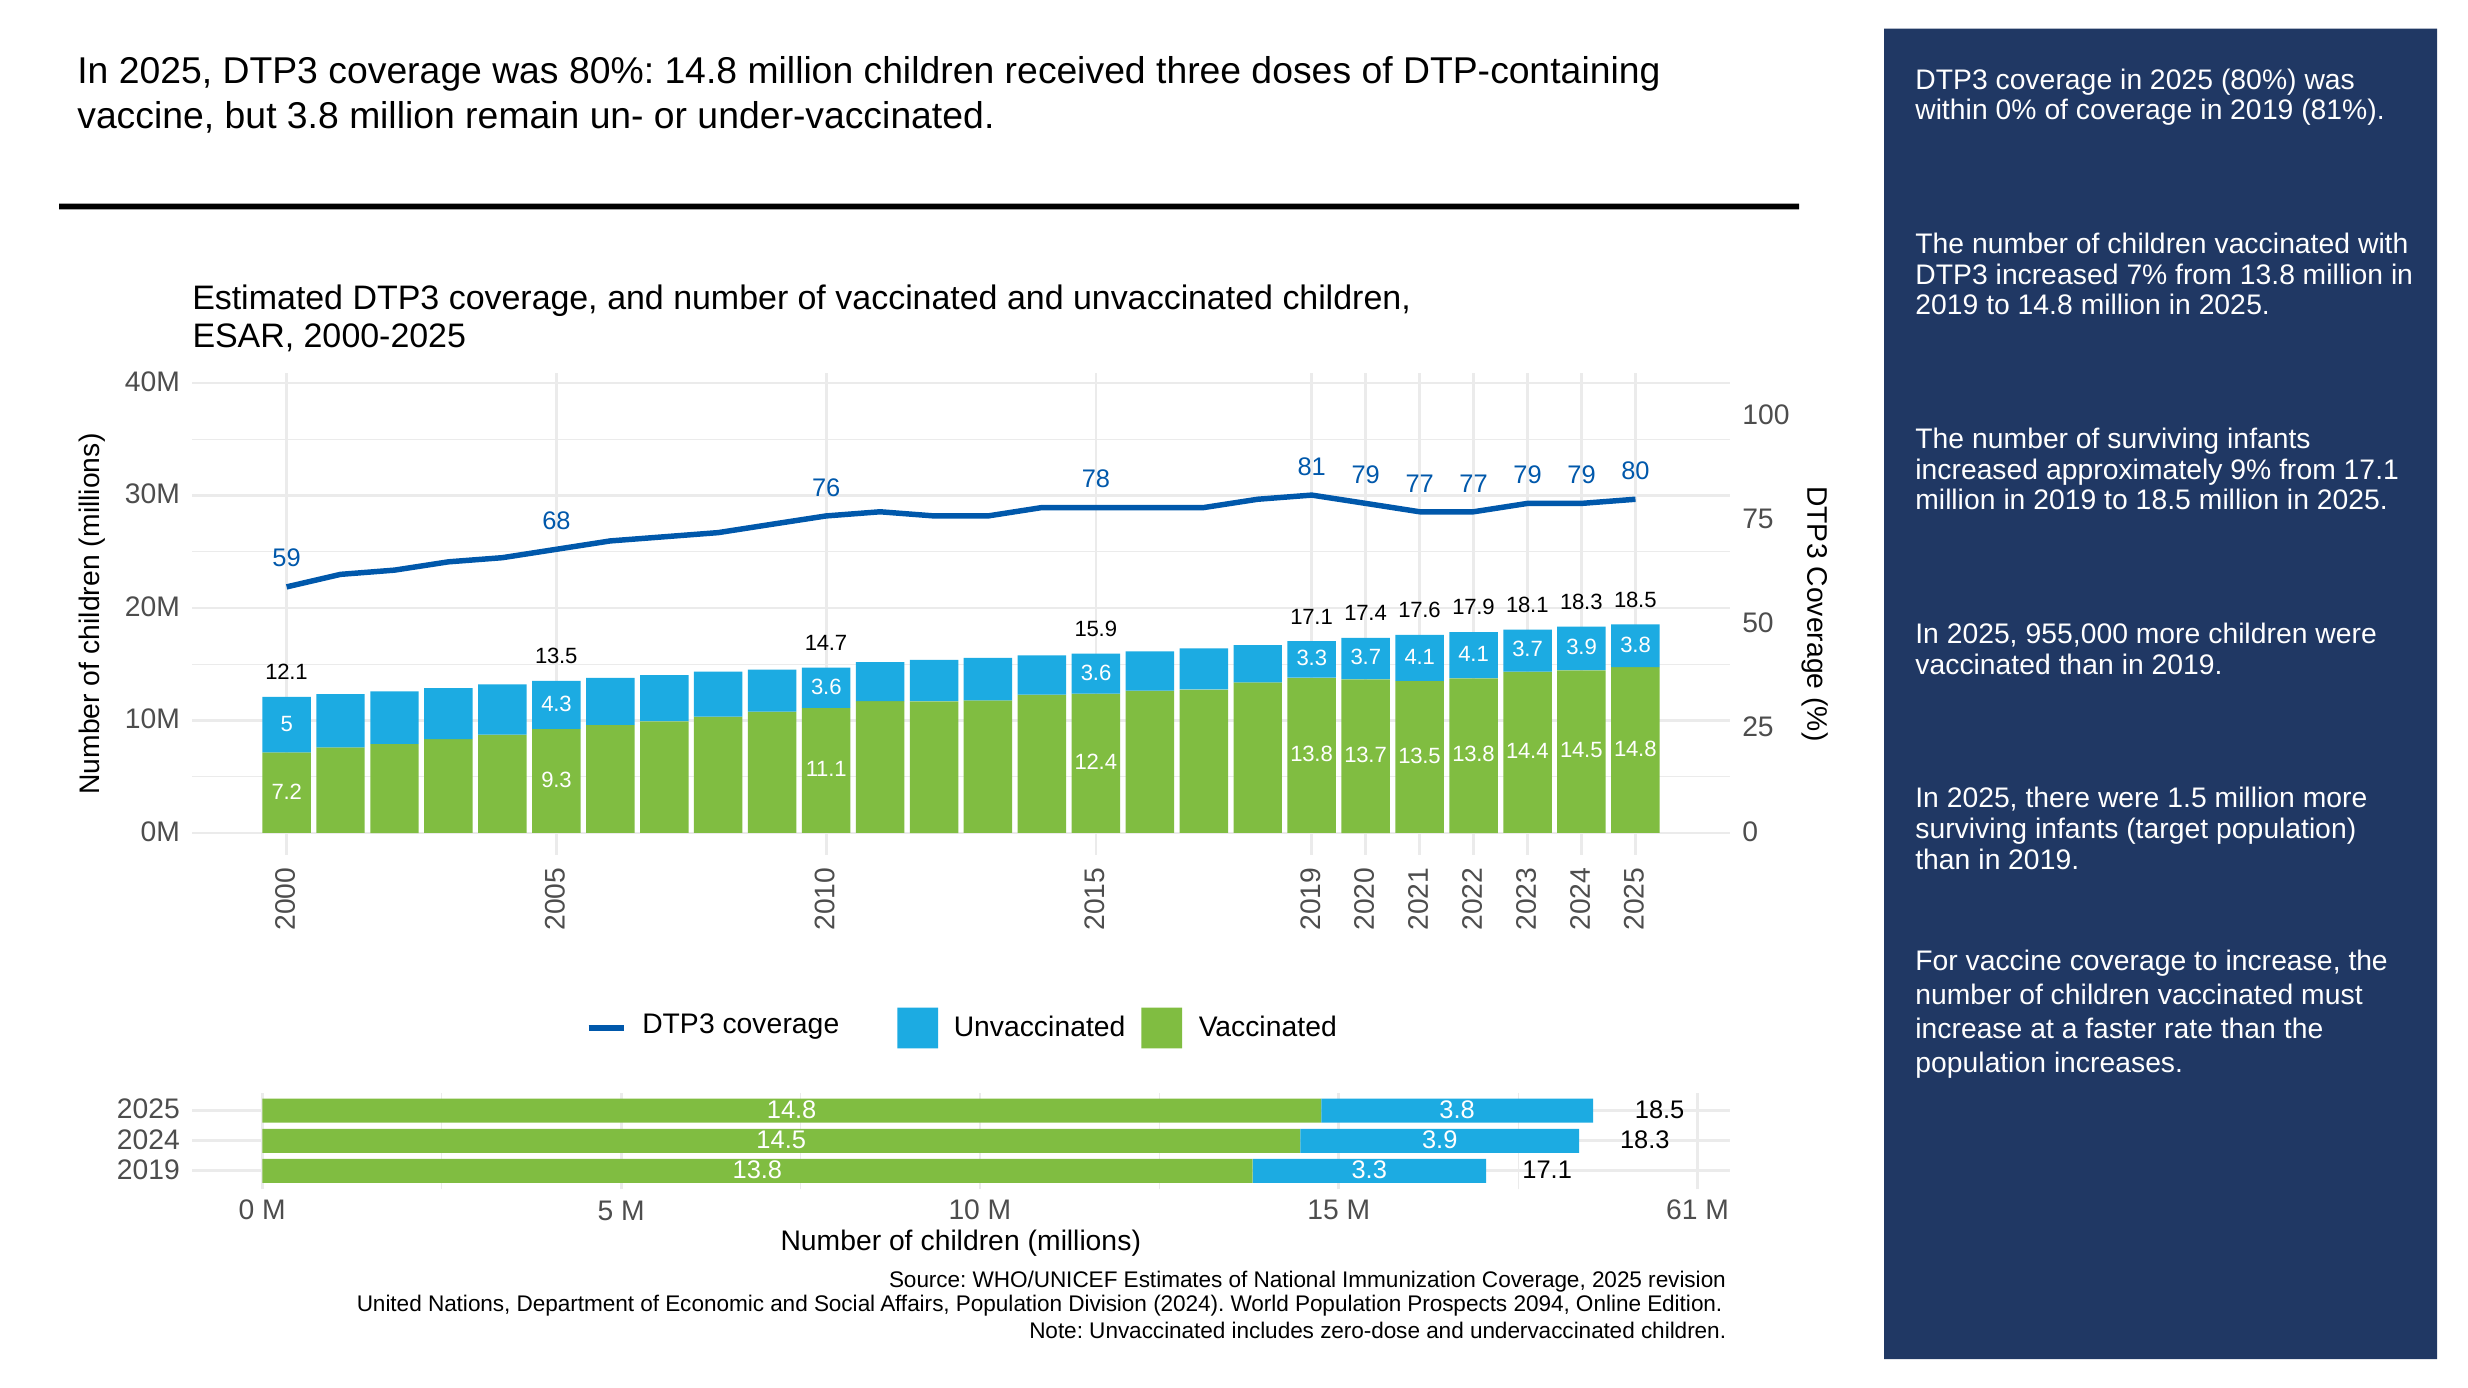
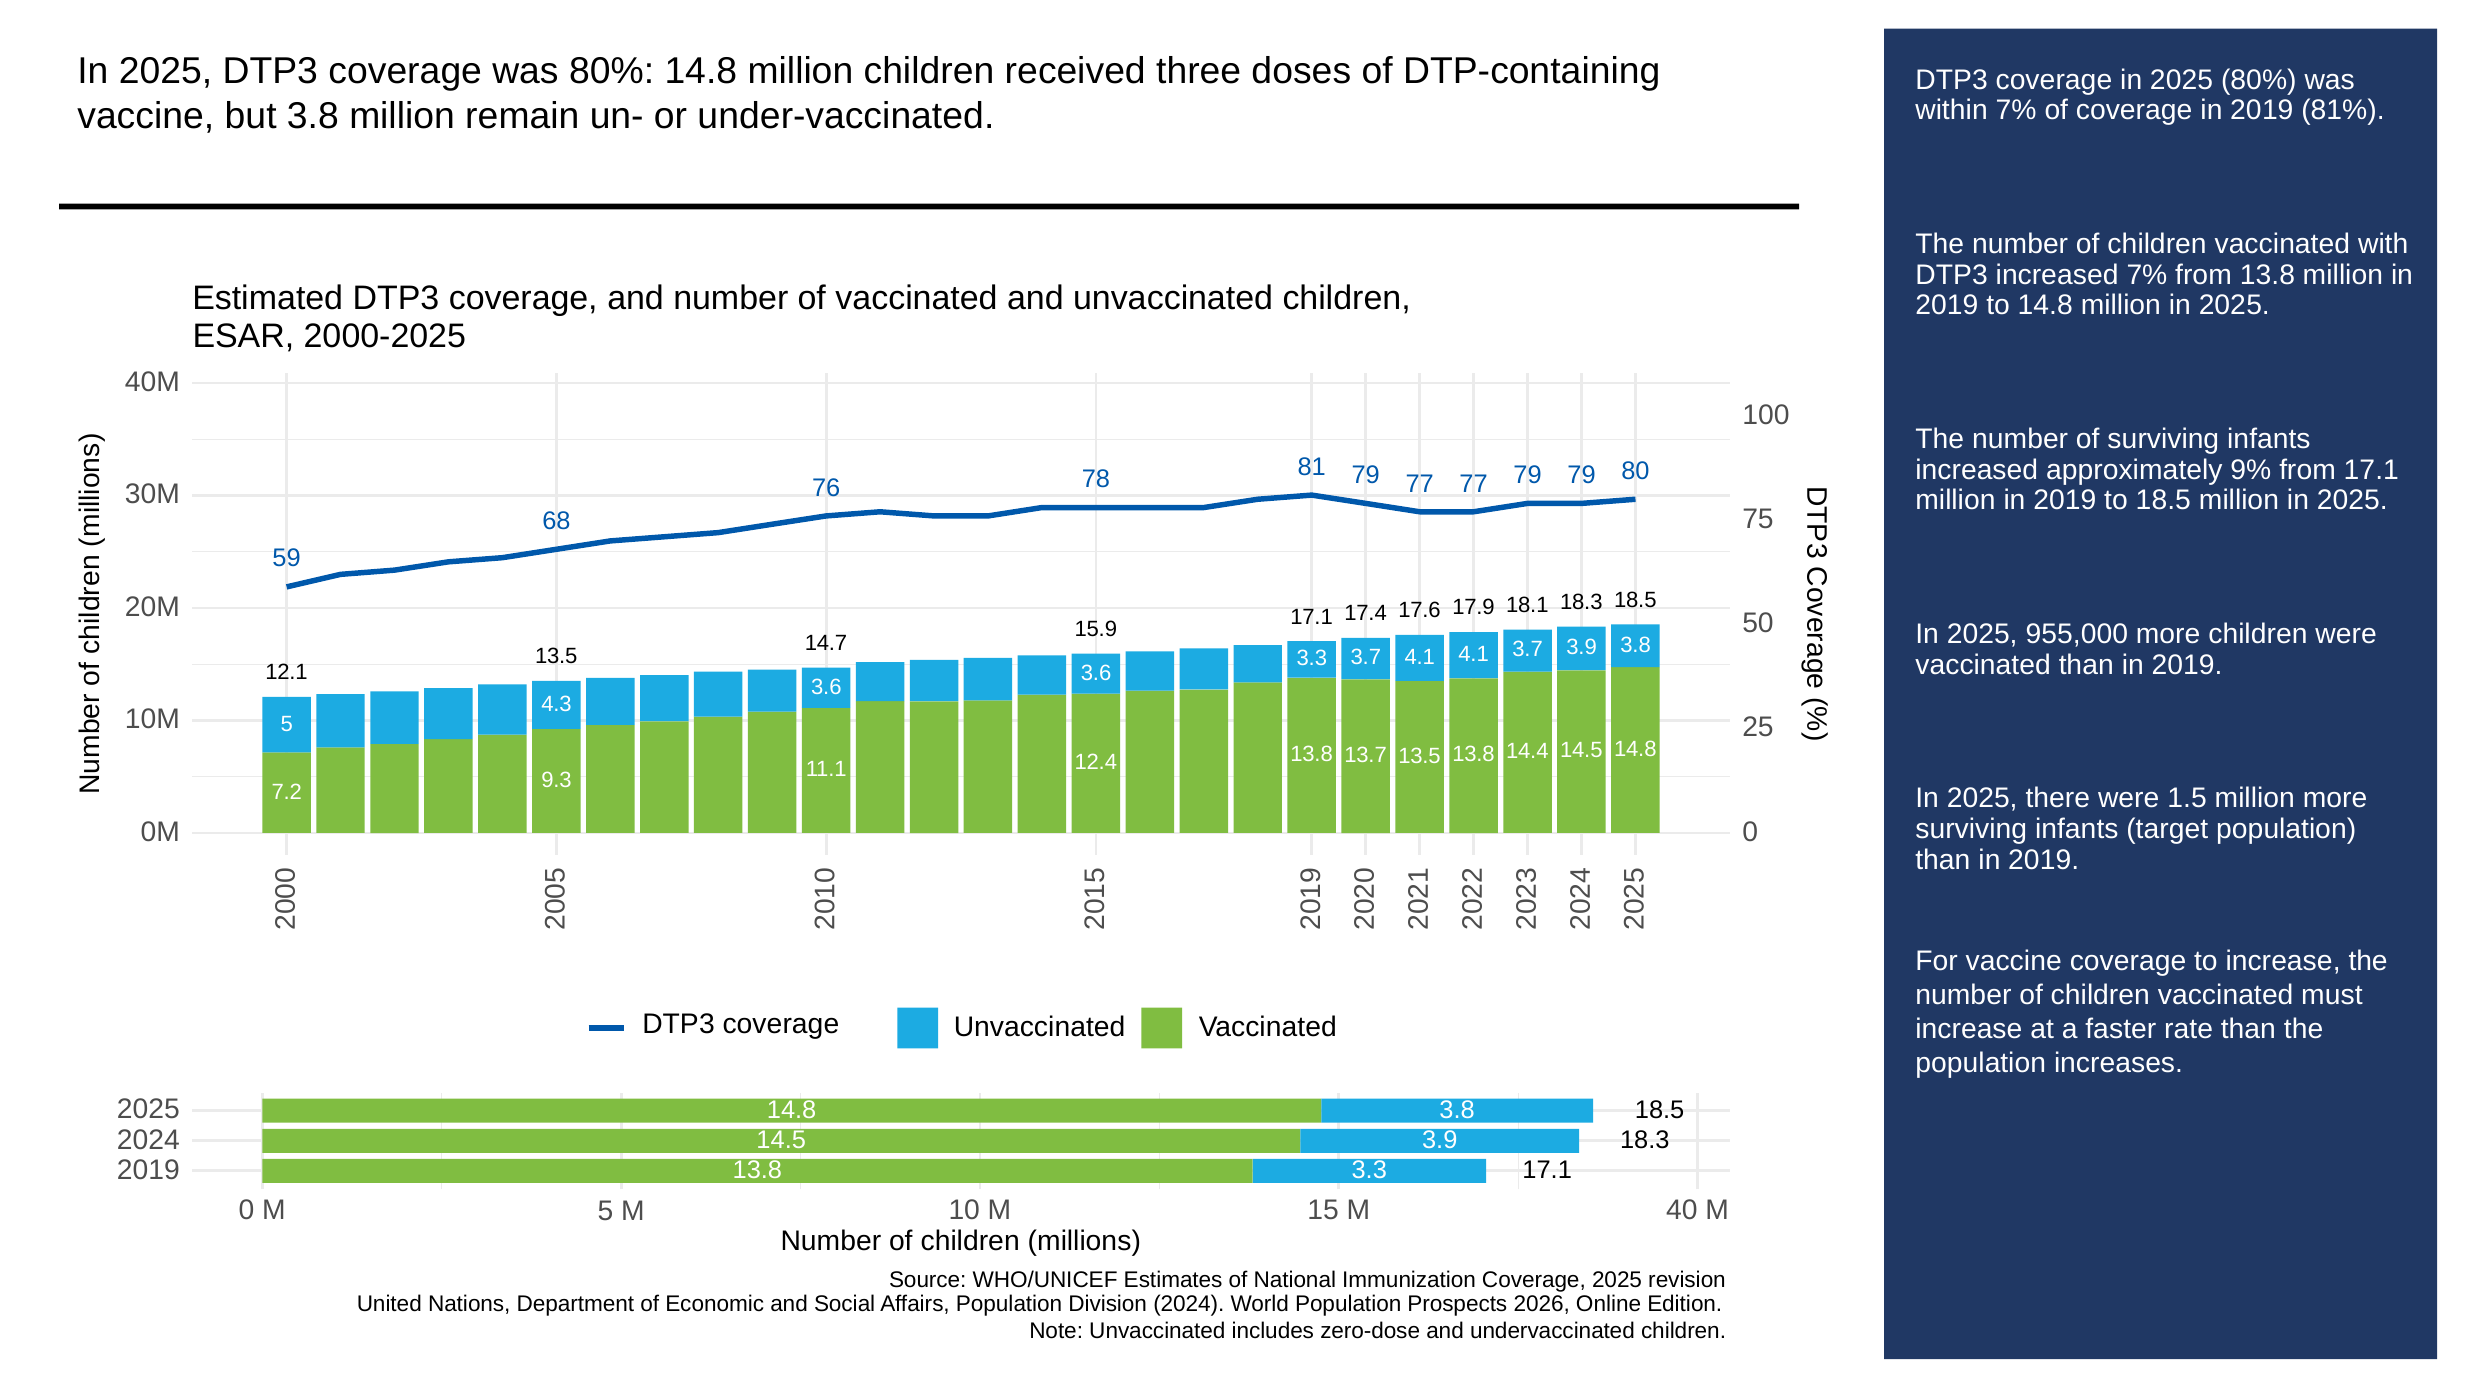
within 0%: 0% -> 7% (2016, 110)
61: 61 -> 40 (1682, 1211)
2094: 2094 -> 2026 (1542, 1305)
